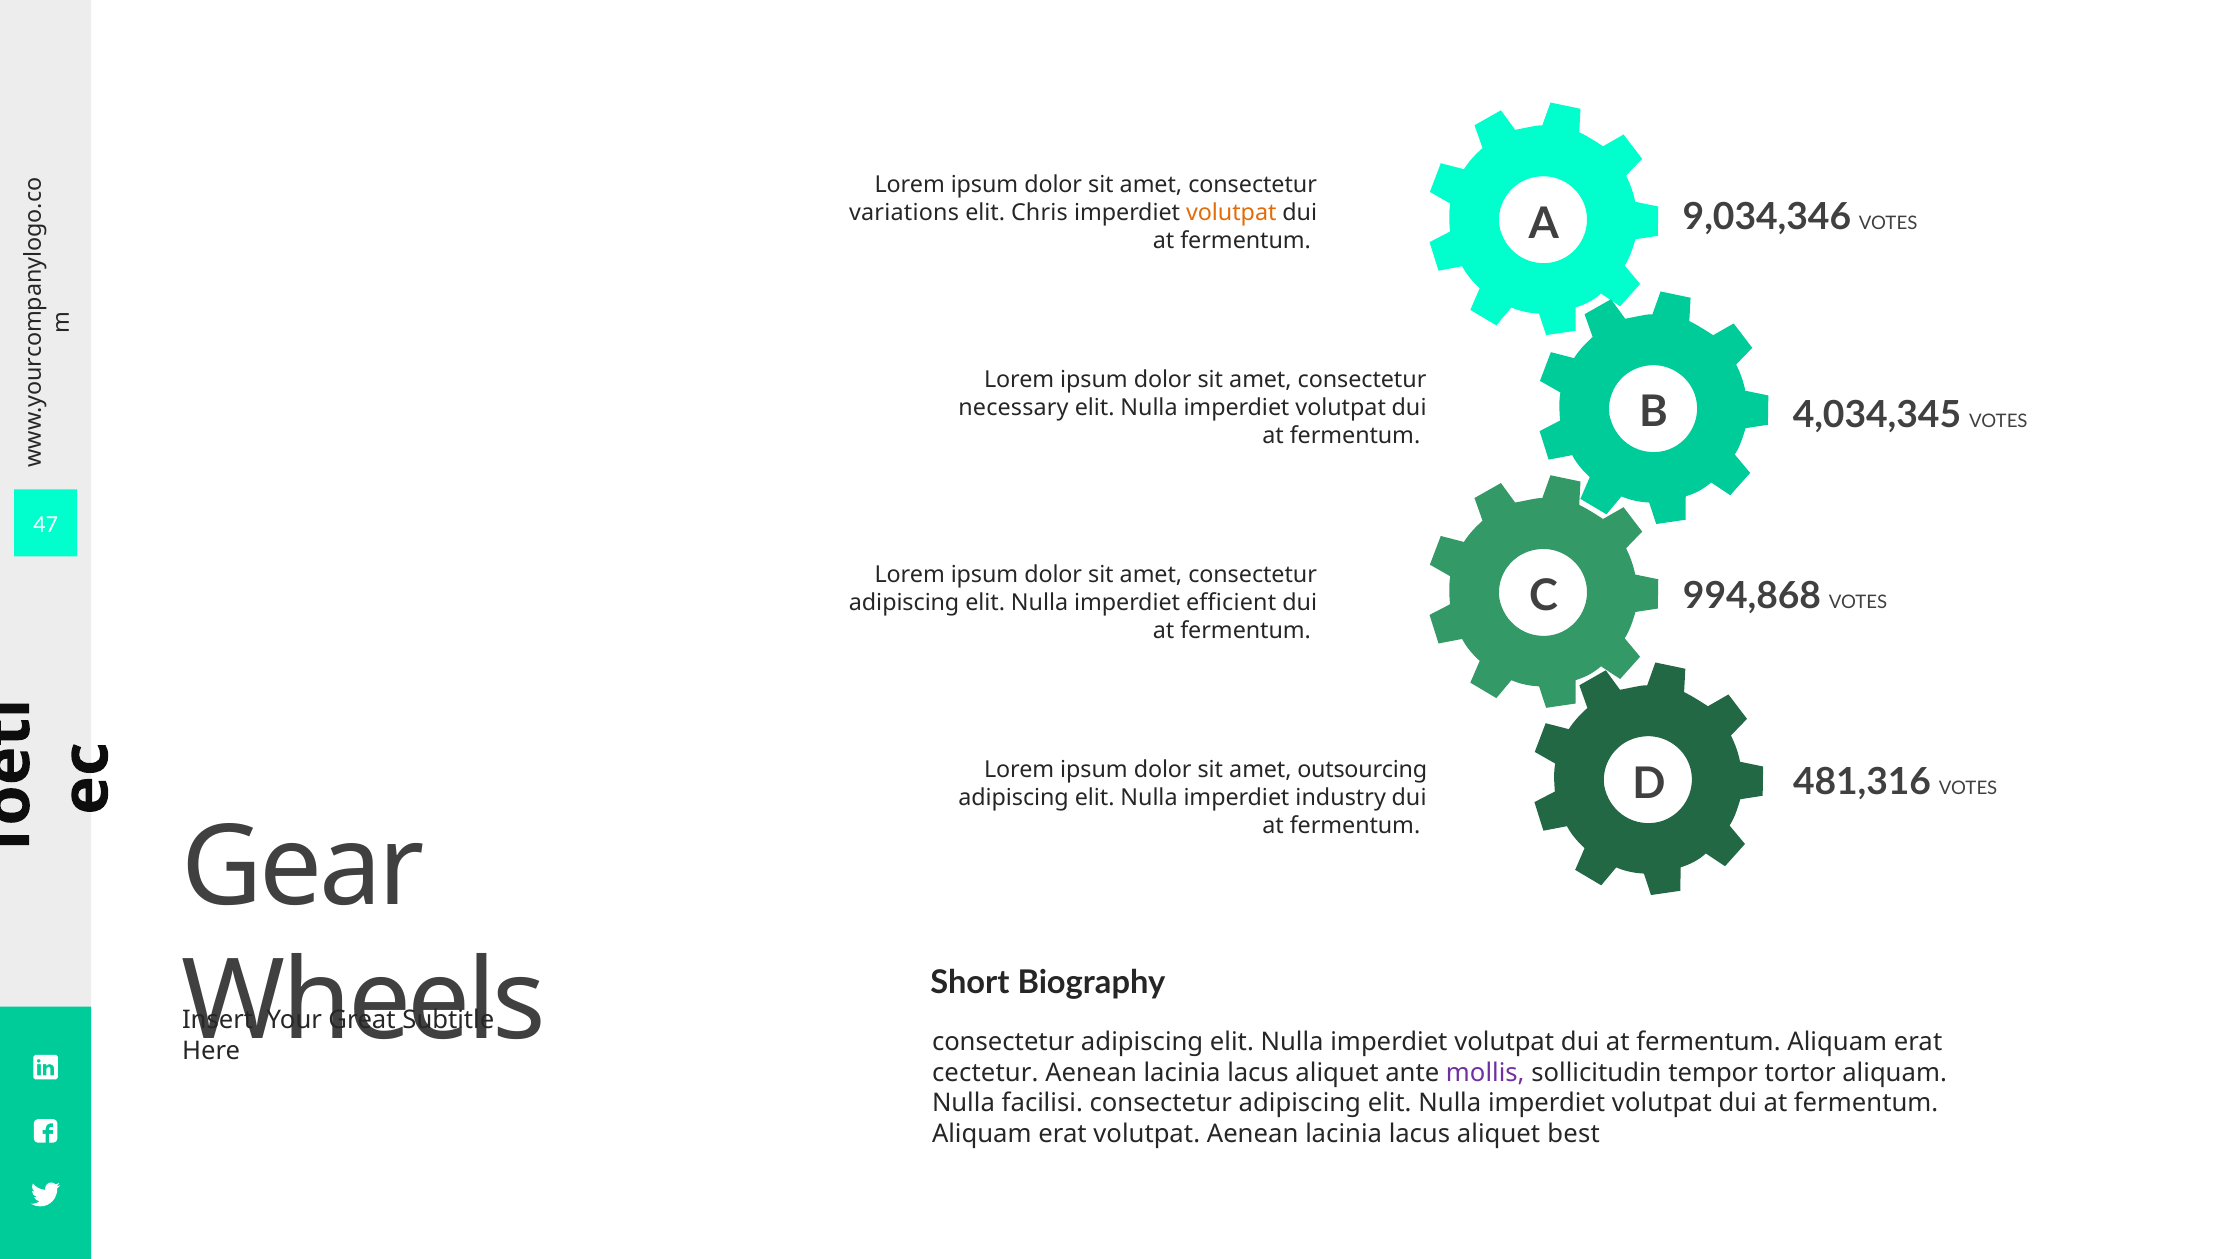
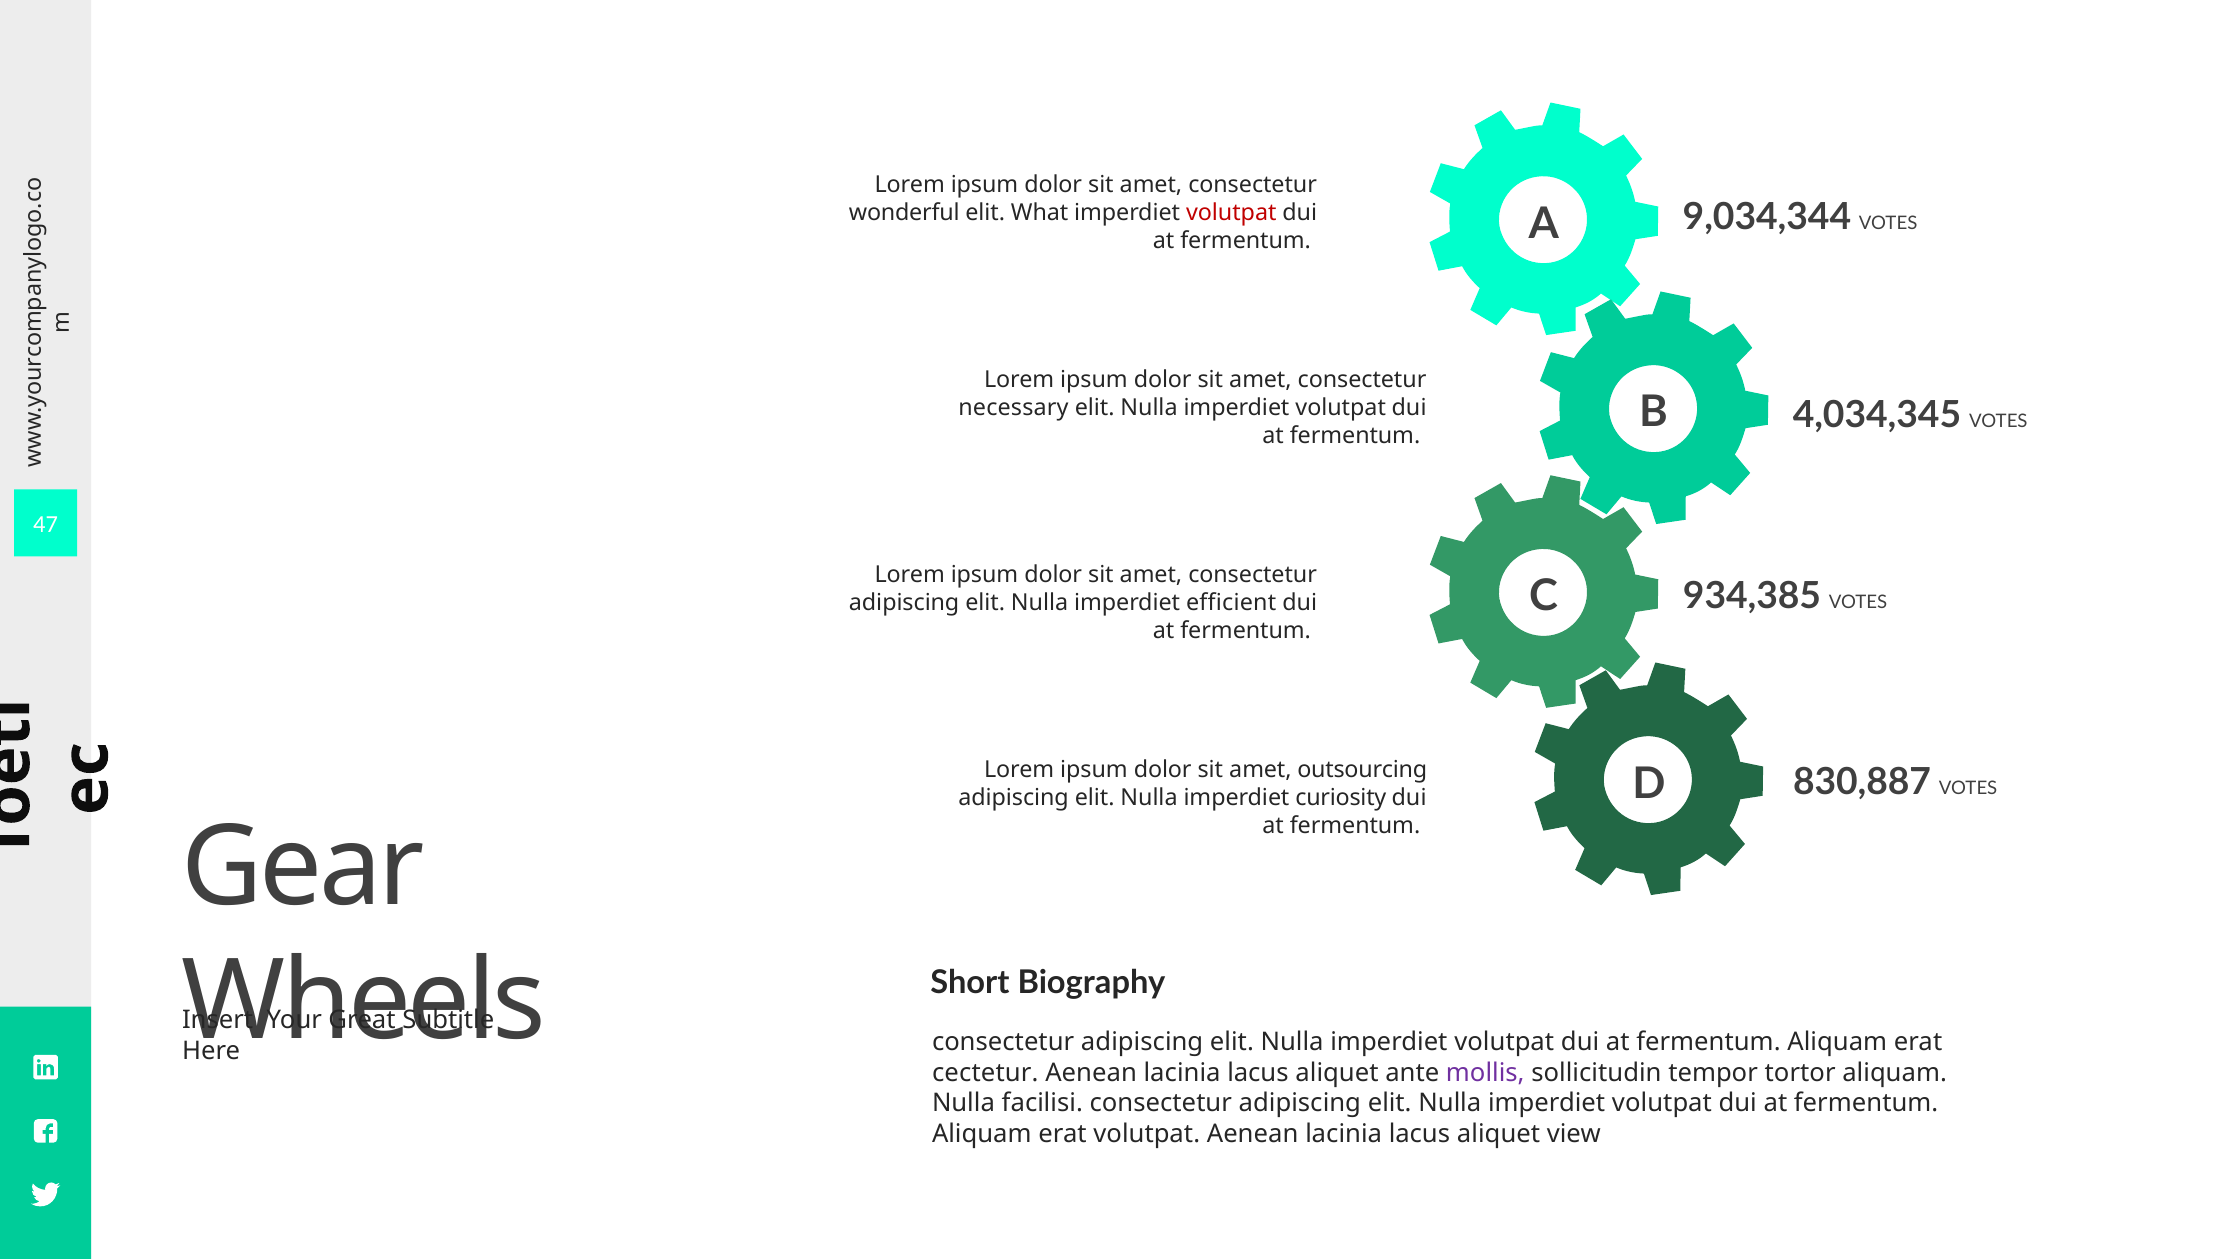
9,034,346: 9,034,346 -> 9,034,344 (1767, 217)
variations: variations -> wonderful (904, 213)
Chris: Chris -> What (1040, 213)
volutpat colour: orange -> red (1231, 213)
994,868: 994,868 -> 934,385 (1752, 596)
481,316: 481,316 -> 830,887 (1862, 782)
industry: industry -> curiosity (1341, 798)
best: best -> view (1574, 1134)
